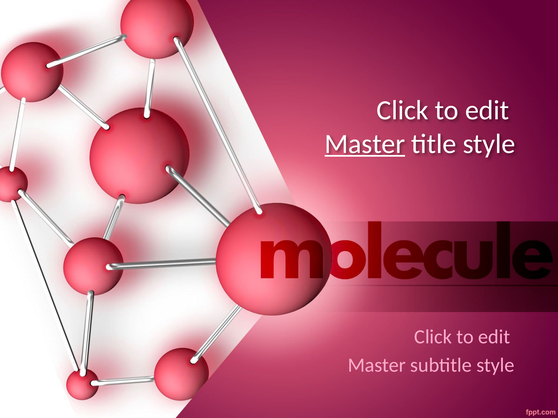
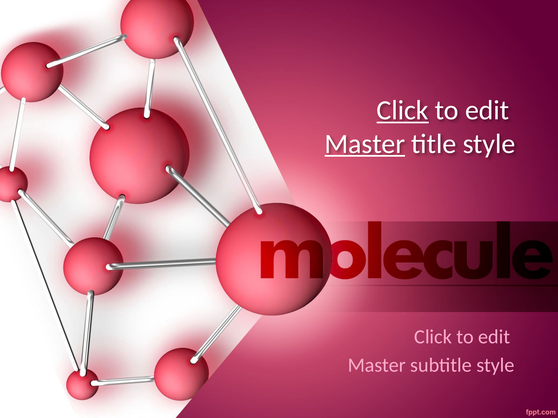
Click underline: none -> present (403, 111)
